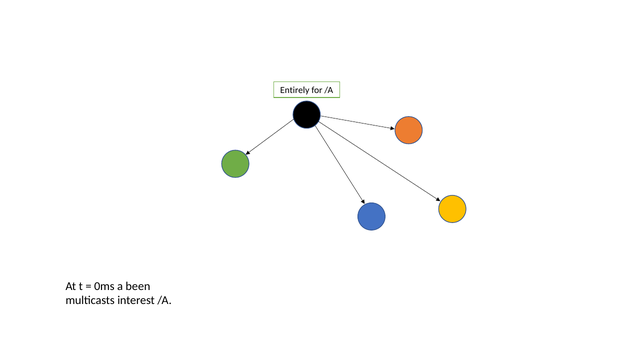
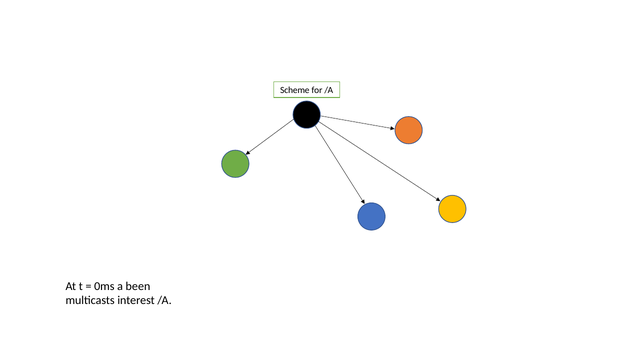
Entirely: Entirely -> Scheme (295, 90)
